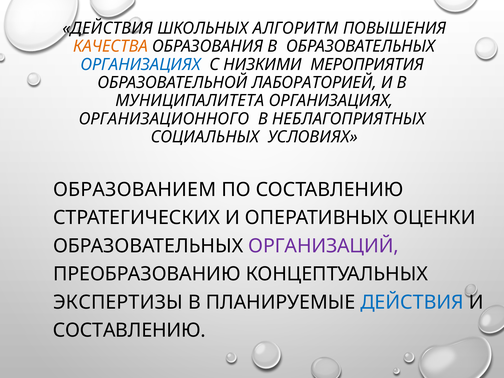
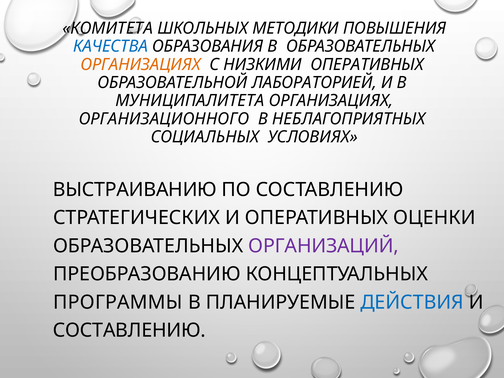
ДЕЙСТВИЯ: ДЕЙСТВИЯ -> КОМИТЕТА (108, 28)
АЛГОРИТМ: АЛГОРИТМ -> МЕТОДИКИ (296, 28)
КАЧЕСТВА colour: orange -> blue (111, 46)
ОРГАНИЗАЦИЯХ colour: blue -> orange (141, 64)
НИЗКИМИ МЕРОПРИЯТИЯ: МЕРОПРИЯТИЯ -> ОПЕРАТИВНЫХ (367, 64)
ОБРАЗОВАНИЕМ: ОБРАЗОВАНИЕМ -> ВЫСТРАИВАНИЮ (135, 190)
ЭКСПЕРТИЗЫ: ЭКСПЕРТИЗЫ -> ПРОГРАММЫ (118, 302)
